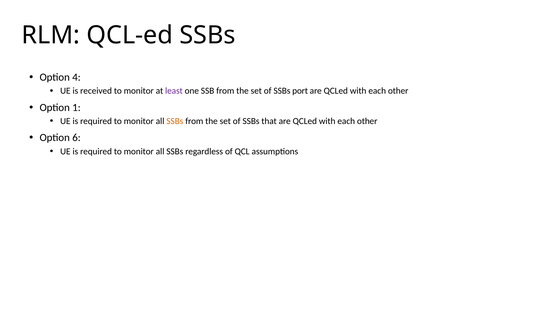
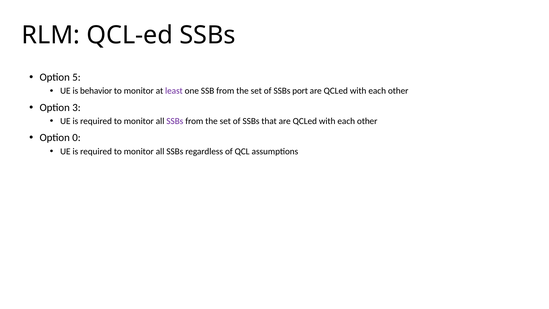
4: 4 -> 5 (77, 77)
received: received -> behavior (96, 91)
1: 1 -> 3 (77, 107)
SSBs colour: orange -> purple (175, 121)
6: 6 -> 0 (77, 138)
